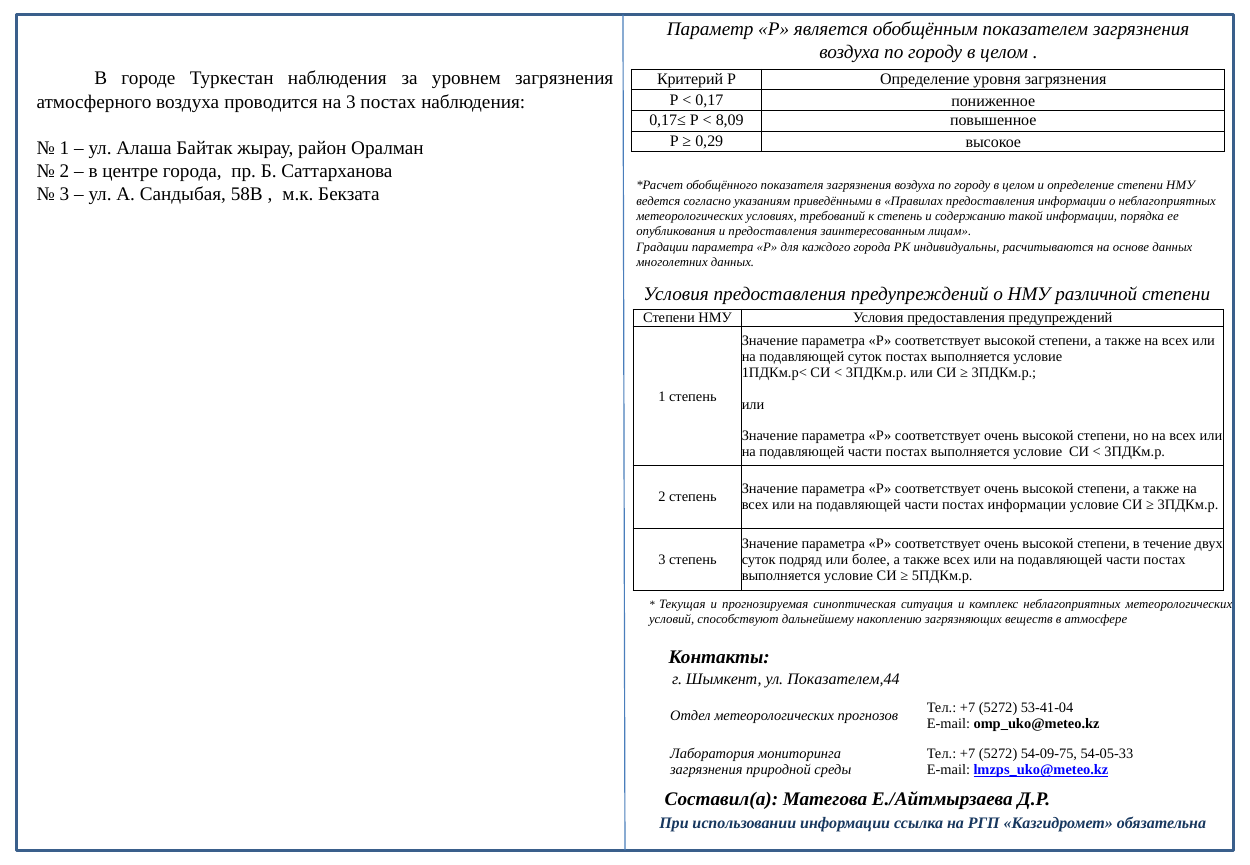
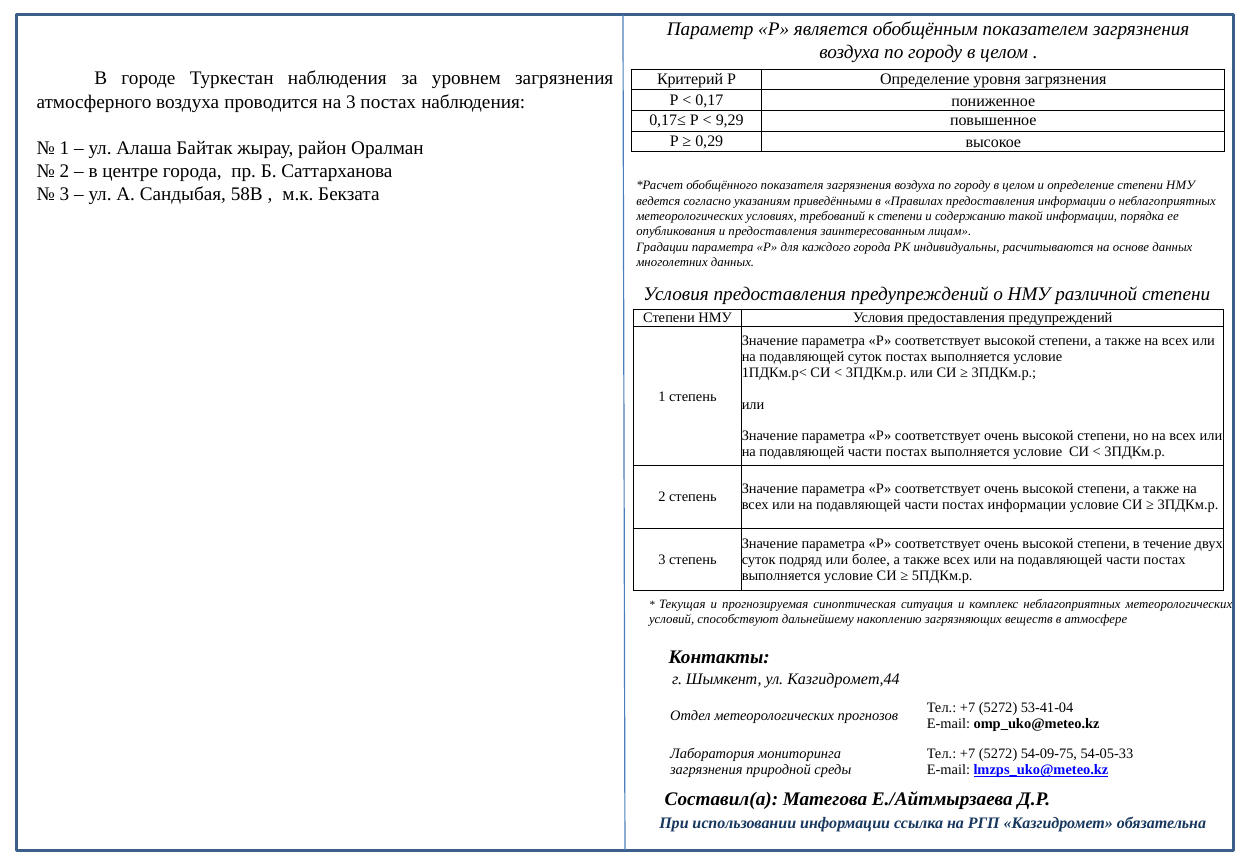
8,09: 8,09 -> 9,29 (730, 121)
к степень: степень -> степени (900, 216)
Показателем,44: Показателем,44 -> Казгидромет,44 (843, 679)
